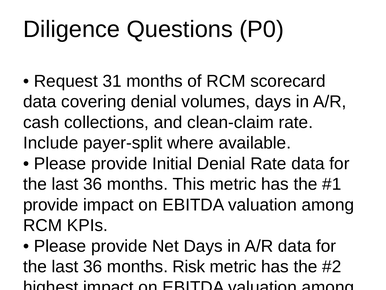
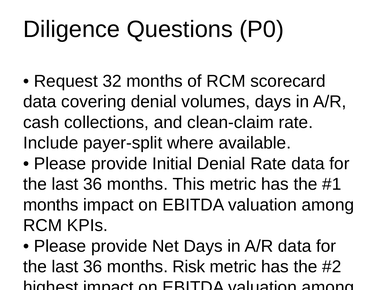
31: 31 -> 32 (112, 81)
provide: provide -> months (51, 204)
